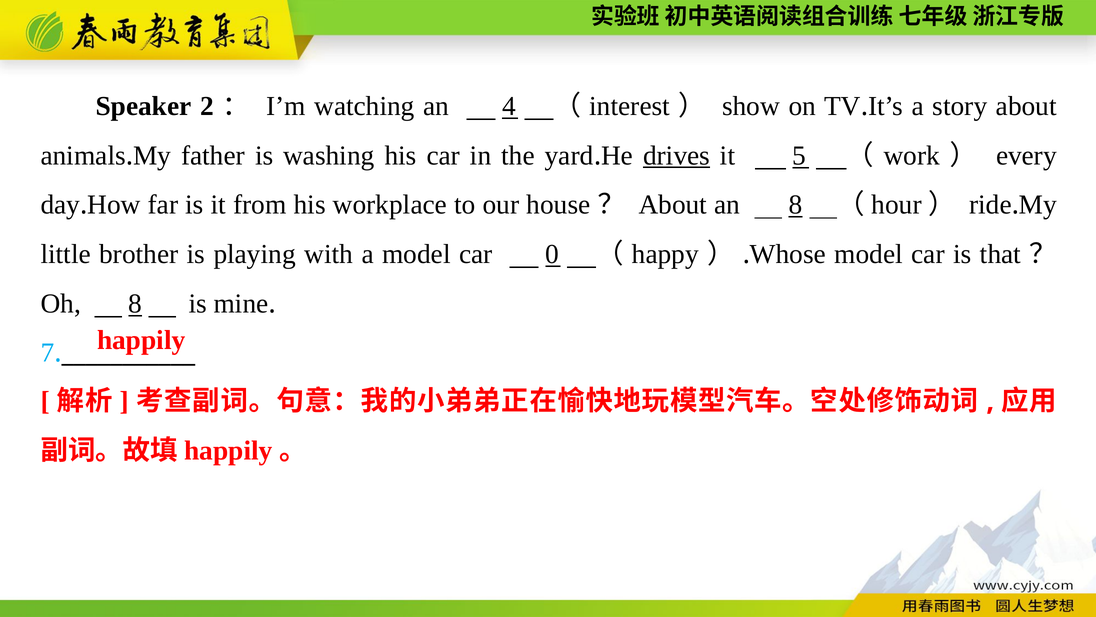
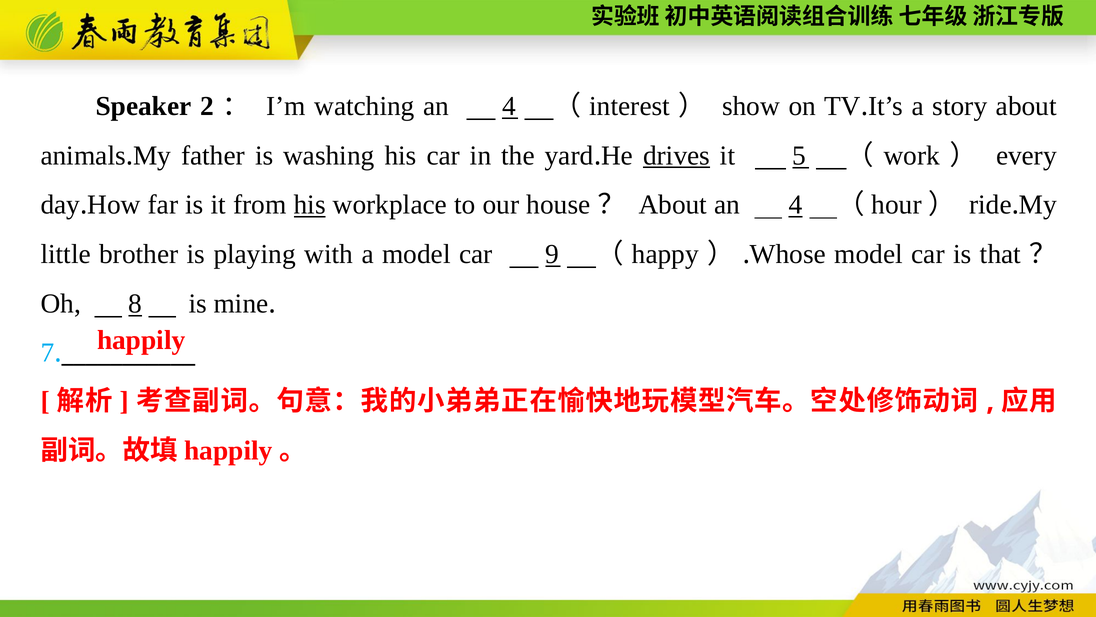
his underline: none -> present (310, 205)
About an 8: 8 -> 4 (795, 205)
0: 0 -> 9 (552, 254)
